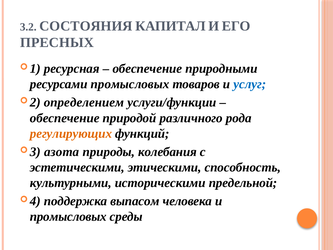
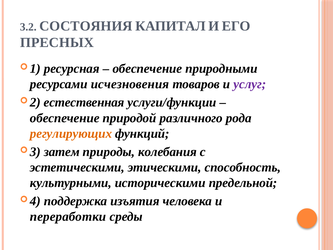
ресурсами промысловых: промысловых -> исчезновения (130, 84)
услуг colour: blue -> purple (250, 84)
определением: определением -> естественная (84, 102)
азота: азота -> затем (62, 152)
выпасом: выпасом -> изъятия (135, 201)
промысловых: промысловых -> переработки (68, 216)
